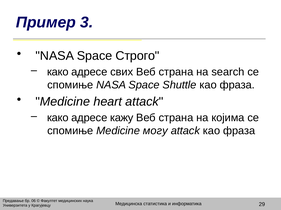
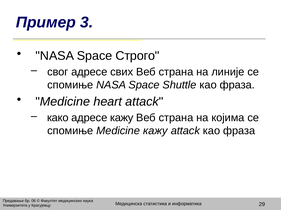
како: како -> свог (58, 72)
search: search -> линије (228, 72)
Medicine могу: могу -> кажу (155, 131)
